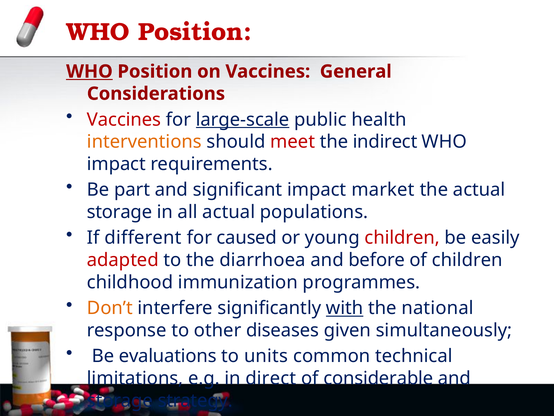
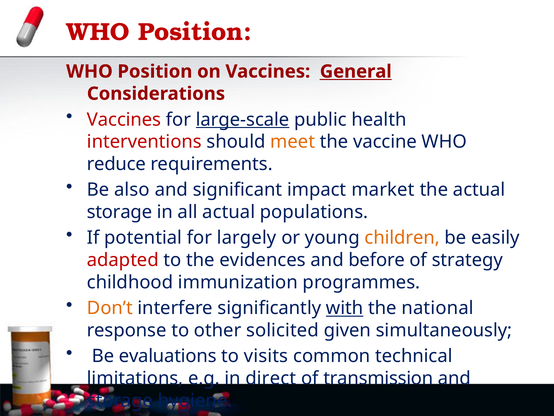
WHO underline: present -> none (89, 71)
General underline: none -> present (356, 71)
interventions colour: orange -> red (144, 142)
meet colour: red -> orange (293, 142)
indirect: indirect -> vaccine (385, 142)
impact: impact -> reduce (116, 164)
part: part -> also (132, 190)
If different: different -> potential (143, 238)
caused: caused -> largely (247, 238)
children colour: red -> orange (402, 238)
diarrhoea: diarrhoea -> evidences (263, 260)
of children: children -> strategy (467, 260)
diseases: diseases -> solicited (282, 330)
units: units -> visits (266, 356)
considerable: considerable -> transmission (378, 378)
strategy: strategy -> hygiene (195, 400)
